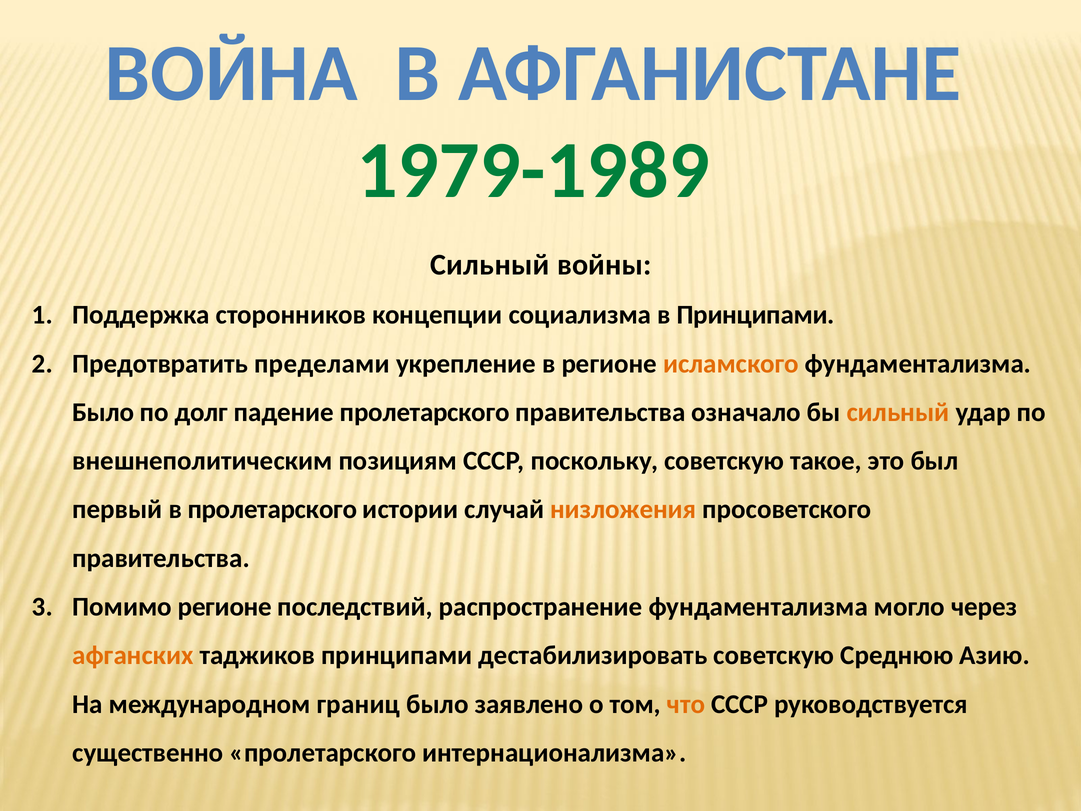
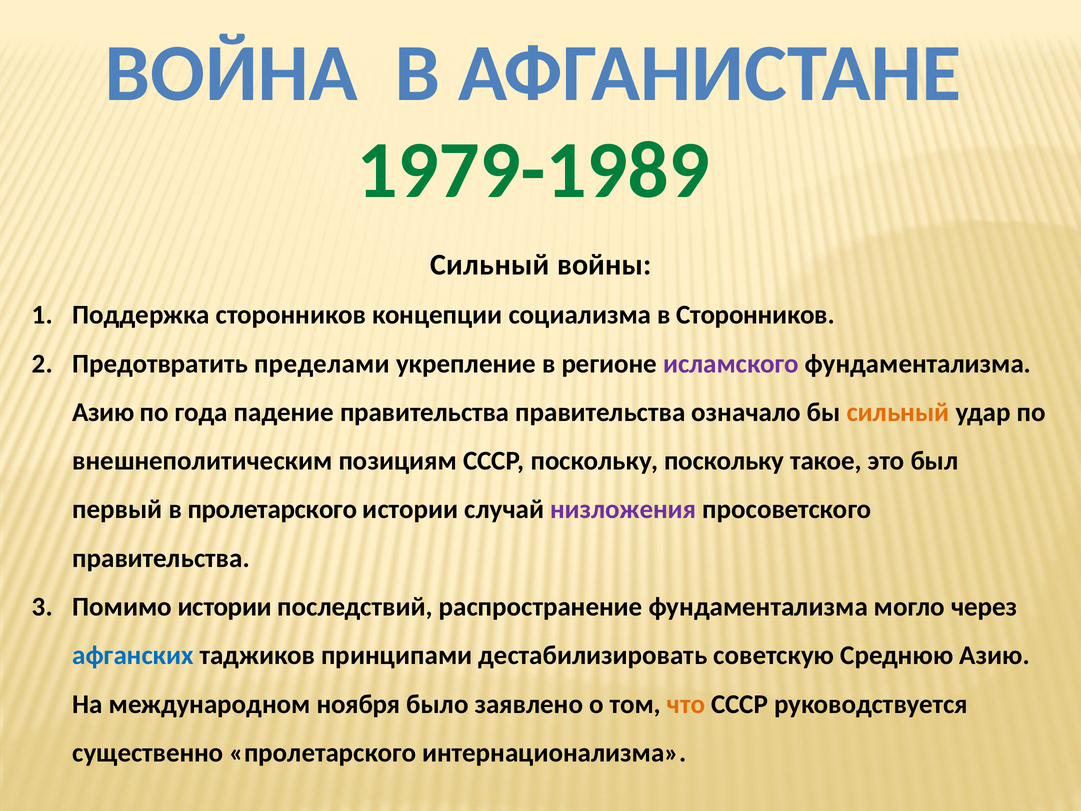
в Принципами: Принципами -> Сторонников (756, 315)
исламского colour: orange -> purple (731, 363)
Было: Было -> Азию (103, 412)
долг: долг -> года (201, 412)
падение пролетарского: пролетарского -> правительства (425, 412)
поскольку советскую: советскую -> поскольку (724, 461)
низложения colour: orange -> purple (623, 509)
Помимо регионе: регионе -> истории (225, 607)
афганских colour: orange -> blue (133, 655)
границ: границ -> ноября (359, 704)
